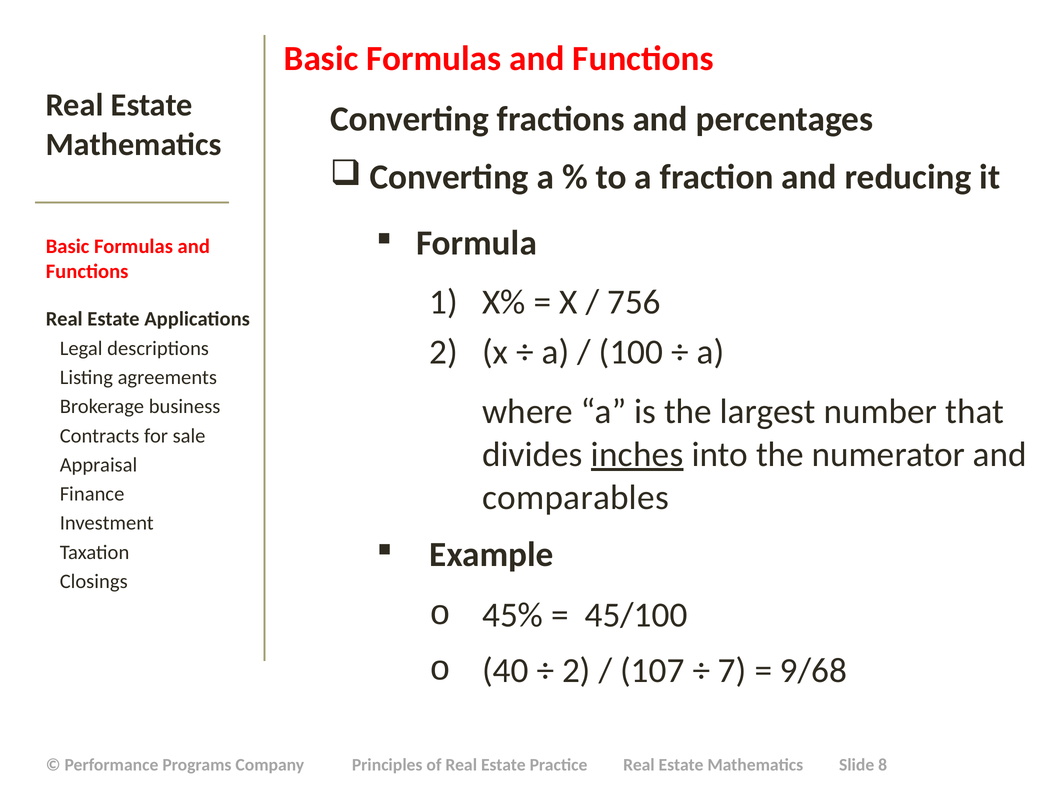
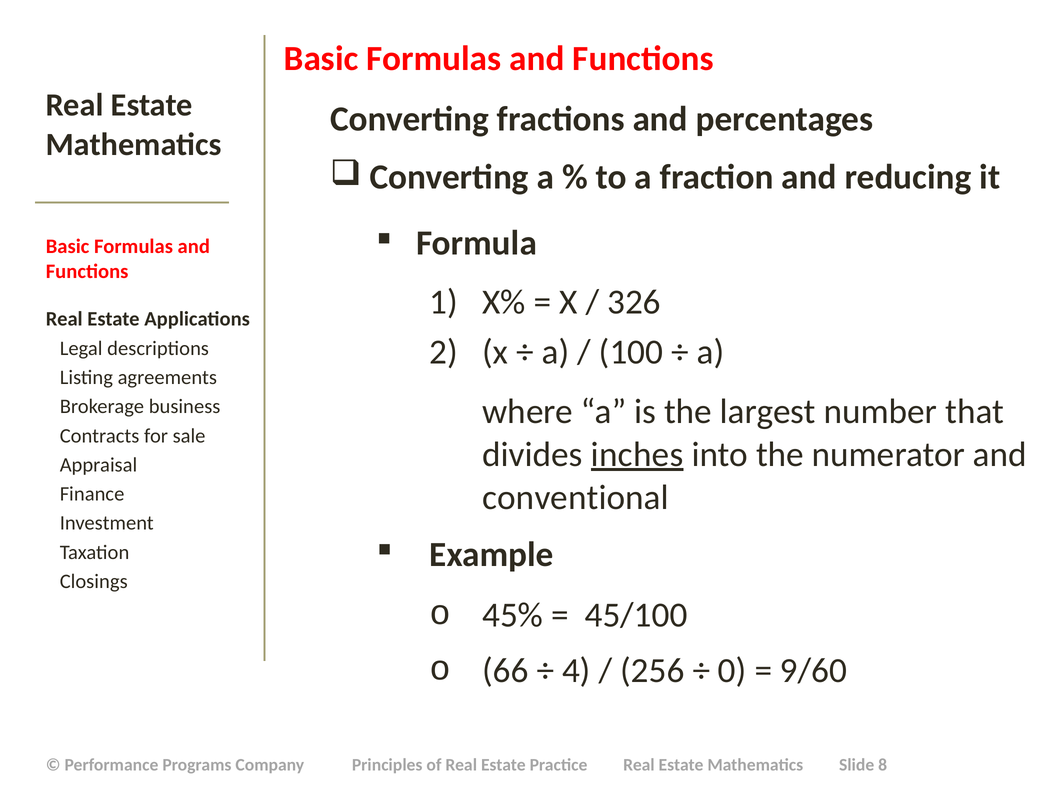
756: 756 -> 326 (634, 303)
comparables: comparables -> conventional (576, 498)
40: 40 -> 66 (506, 671)
2: 2 -> 4 (576, 671)
107: 107 -> 256 (652, 671)
7: 7 -> 0 (732, 671)
9/68: 9/68 -> 9/60 (814, 671)
